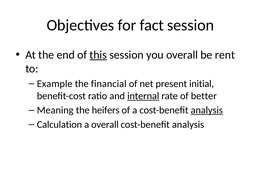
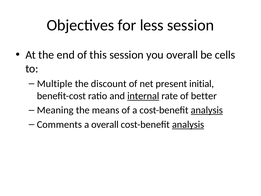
fact: fact -> less (152, 25)
this underline: present -> none (98, 55)
rent: rent -> cells (225, 55)
Example: Example -> Multiple (55, 84)
financial: financial -> discount (109, 84)
heifers: heifers -> means (106, 110)
Calculation: Calculation -> Comments (59, 124)
analysis underline: none -> present (188, 124)
